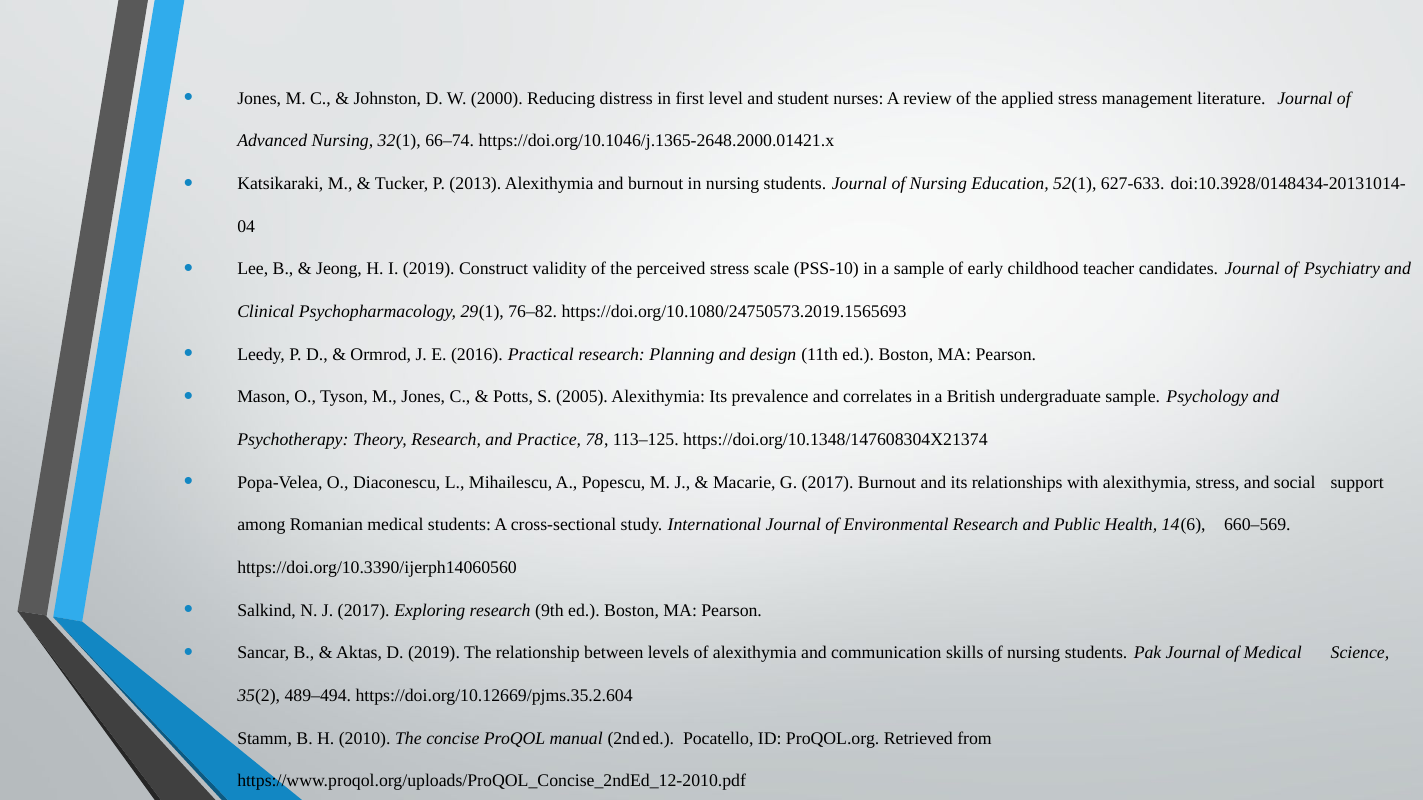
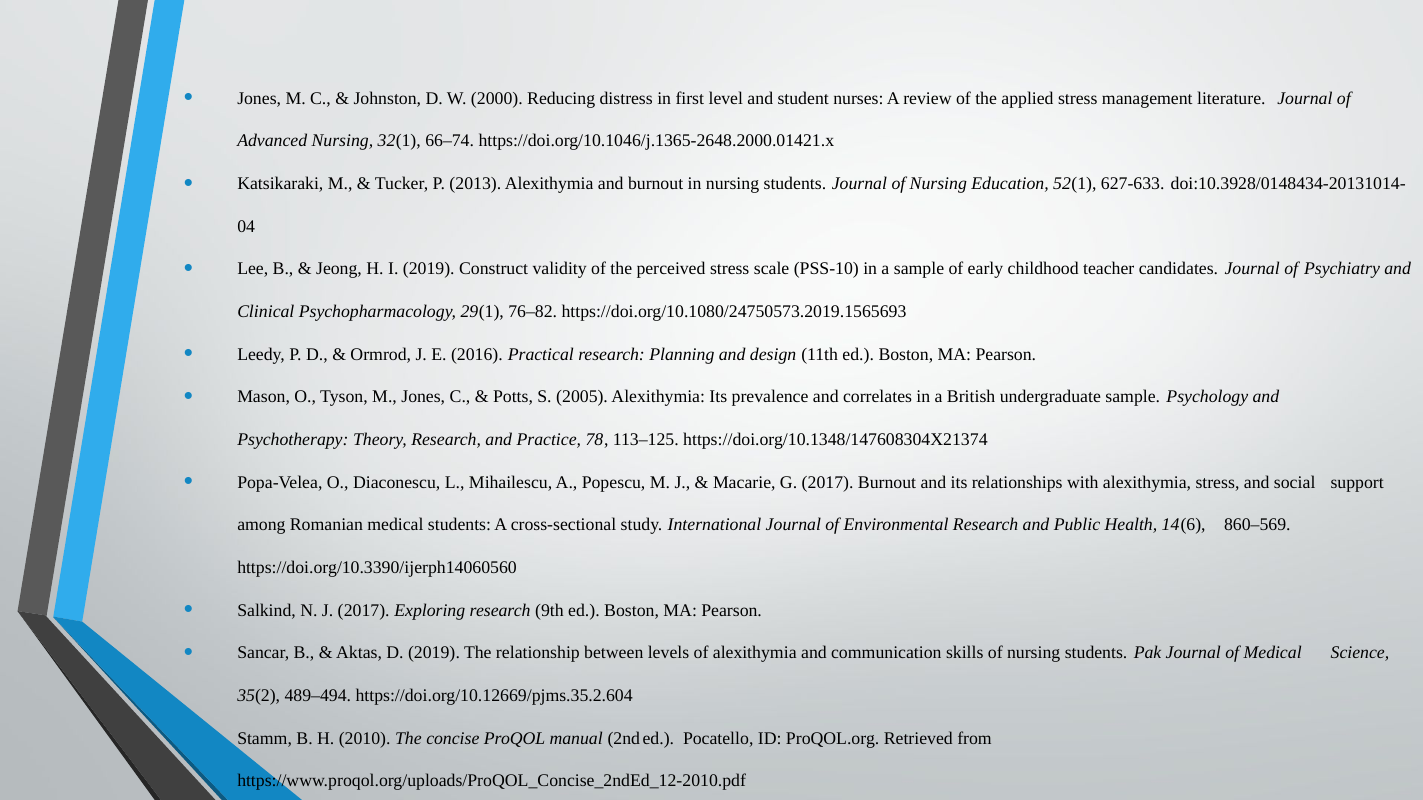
660–569: 660–569 -> 860–569 (1257, 525)
